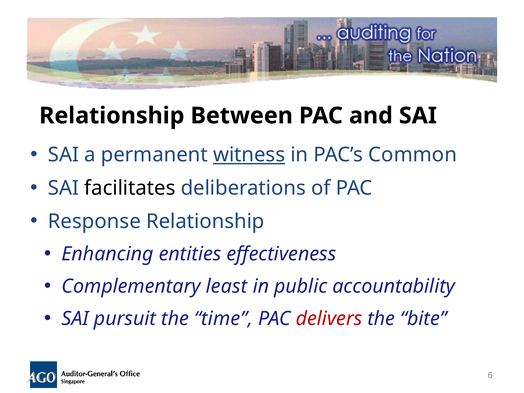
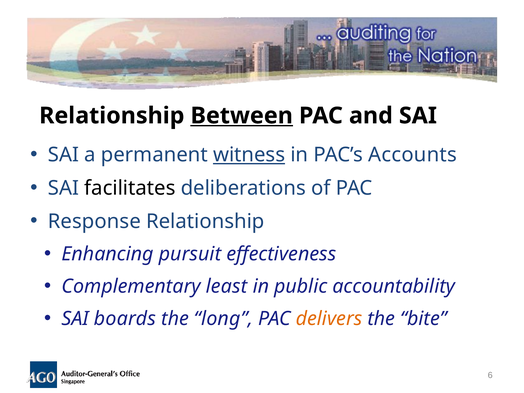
Between underline: none -> present (242, 116)
Common: Common -> Accounts (413, 155)
entities: entities -> pursuit (190, 254)
pursuit: pursuit -> boards (125, 319)
time: time -> long (223, 319)
delivers colour: red -> orange (329, 319)
